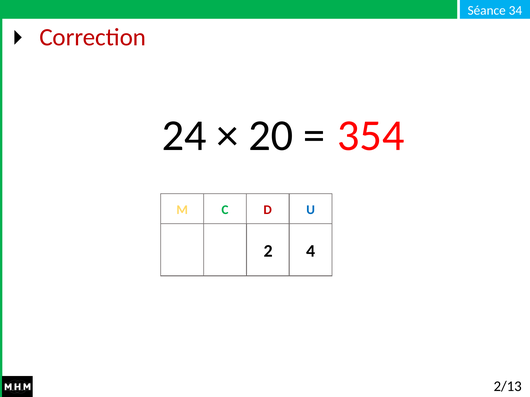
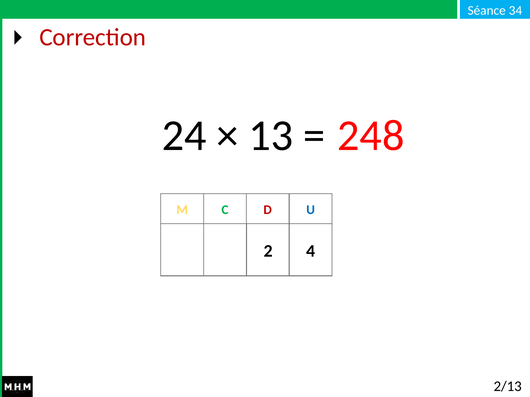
20: 20 -> 13 (271, 136)
354: 354 -> 248 (371, 136)
